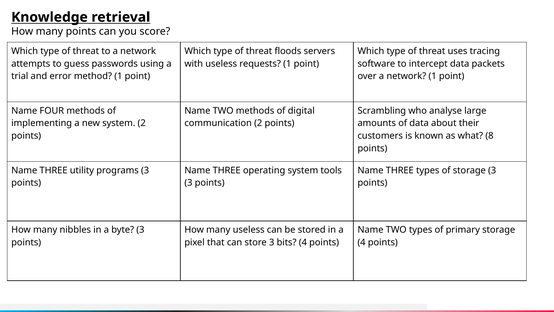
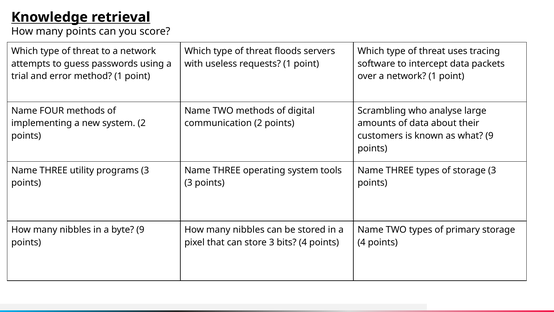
what 8: 8 -> 9 (490, 136)
byte 3: 3 -> 9 (140, 230)
useless: useless -> nibbles (249, 230)
